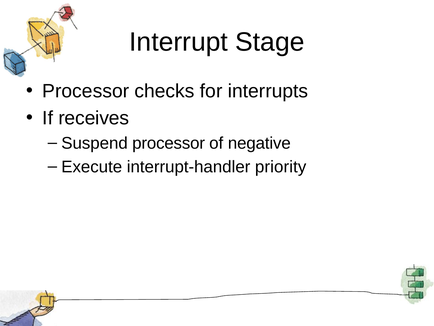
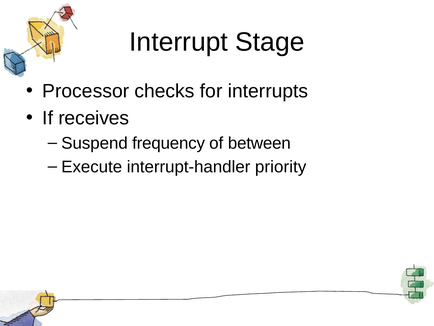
Suspend processor: processor -> frequency (169, 143)
negative: negative -> between (259, 143)
